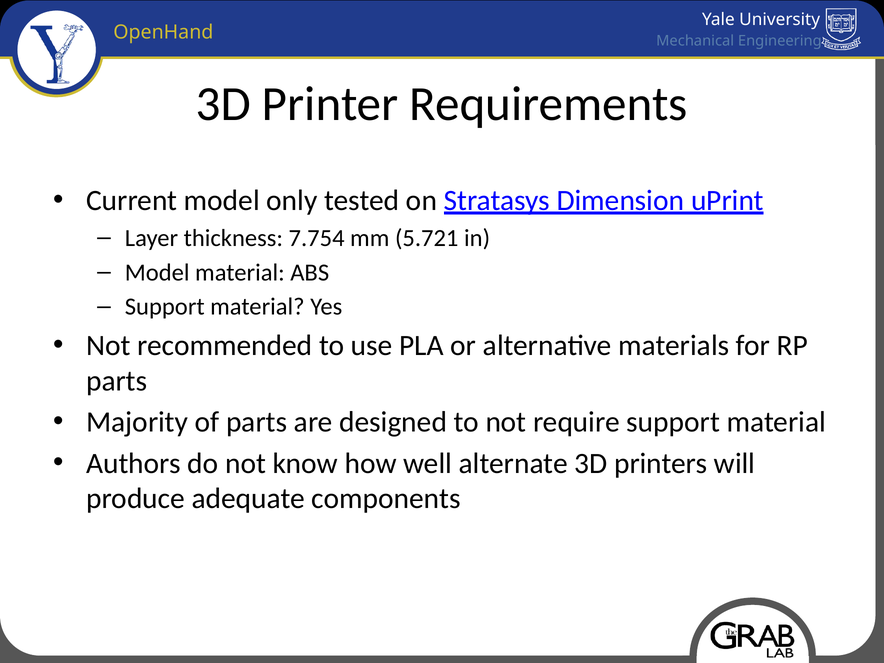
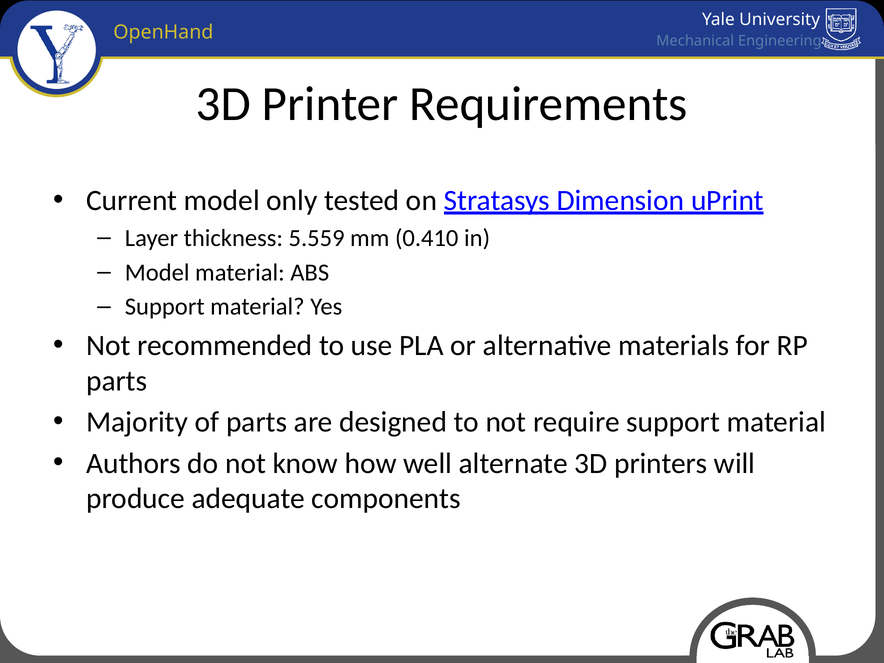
7.754: 7.754 -> 5.559 (317, 238)
5.721: 5.721 -> 0.410 (427, 238)
